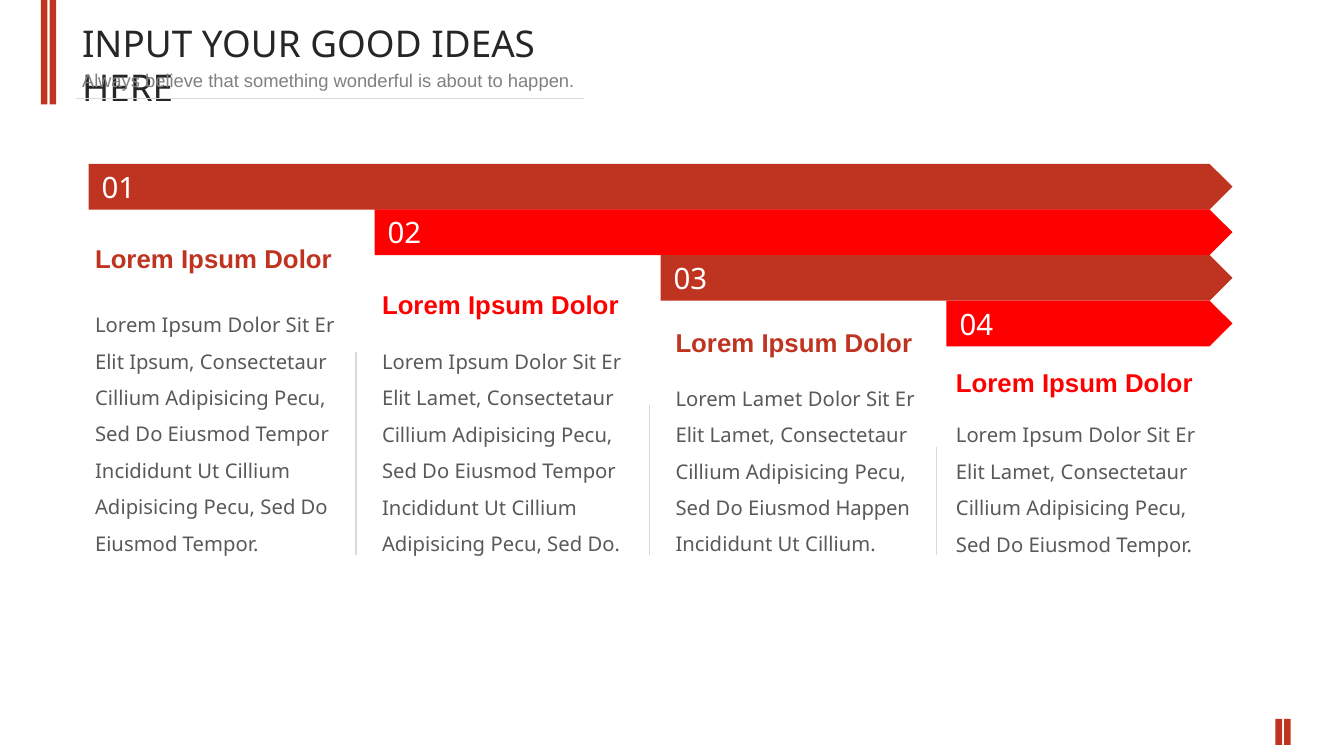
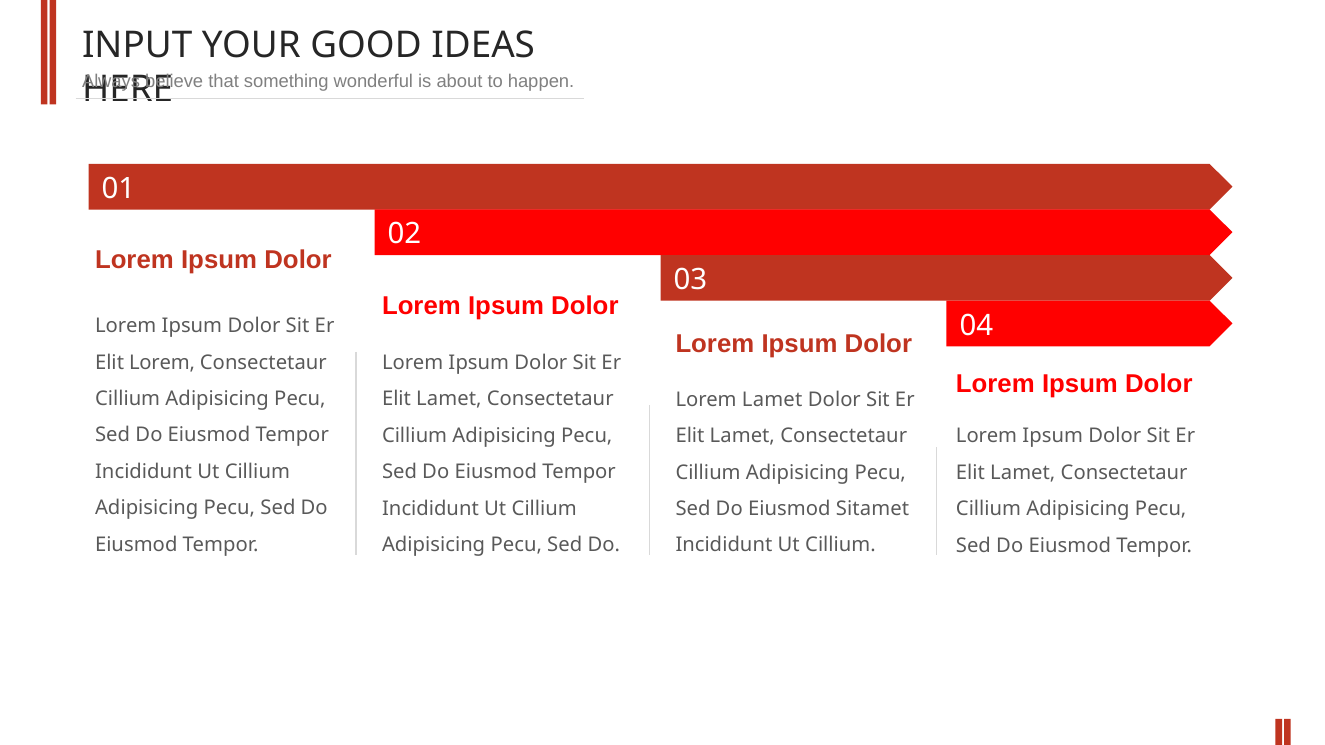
Elit Ipsum: Ipsum -> Lorem (162, 363)
Eiusmod Happen: Happen -> Sitamet (873, 509)
